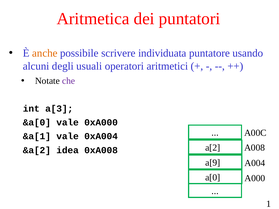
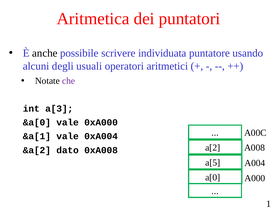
anche colour: orange -> black (45, 53)
idea: idea -> dato (68, 150)
a[9: a[9 -> a[5 (213, 163)
